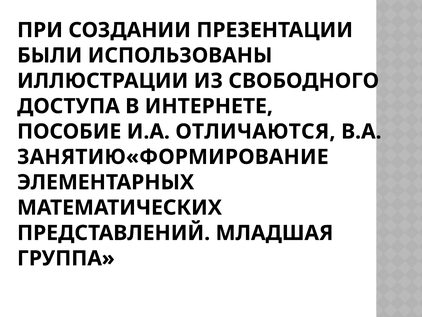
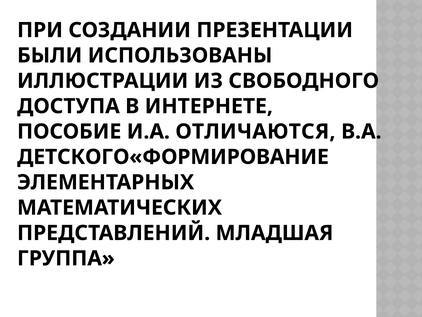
ЗАНЯТИЮ«ФОРМИРОВАНИЕ: ЗАНЯТИЮ«ФОРМИРОВАНИЕ -> ДЕТСКОГО«ФОРМИРОВАНИЕ (173, 157)
